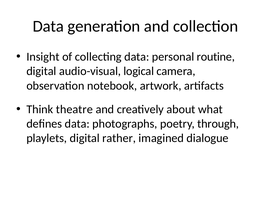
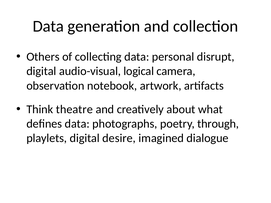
Insight: Insight -> Others (43, 57)
routine: routine -> disrupt (216, 57)
rather: rather -> desire (119, 138)
